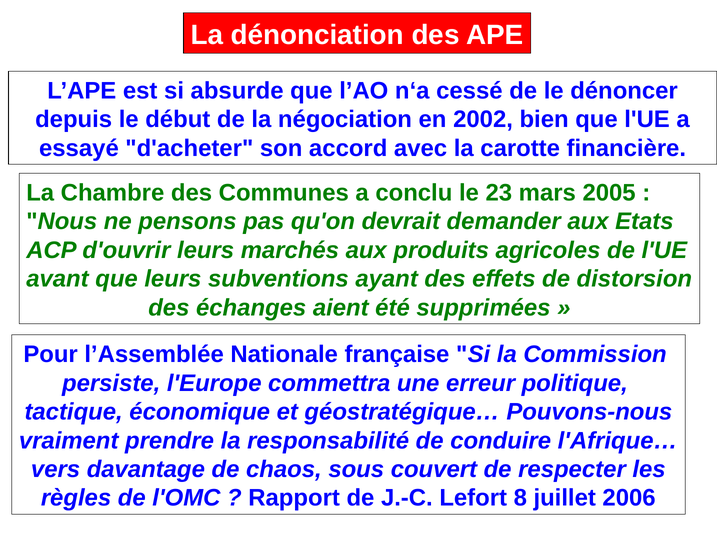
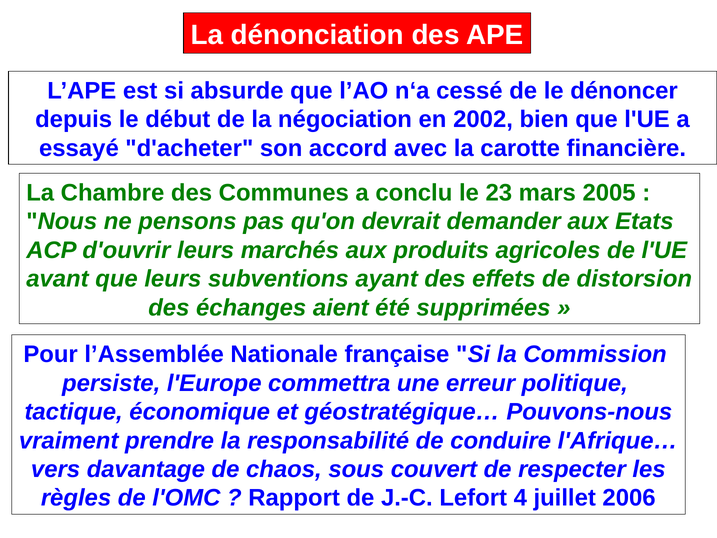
8: 8 -> 4 (520, 498)
